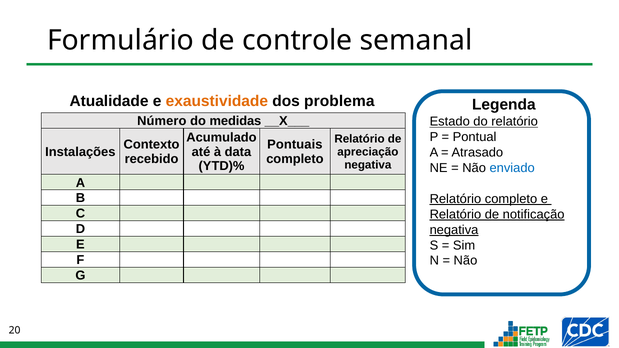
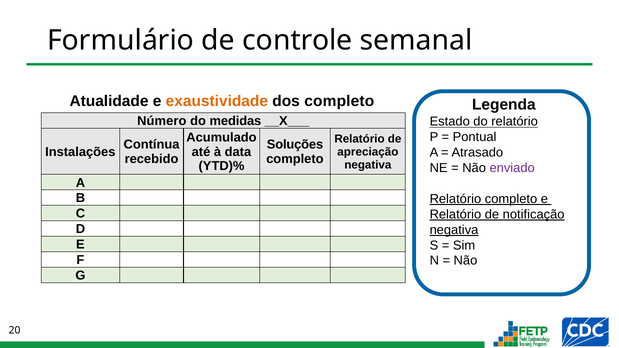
dos problema: problema -> completo (339, 101)
Contexto: Contexto -> Contínua (152, 145)
Pontuais: Pontuais -> Soluções (295, 145)
enviado colour: blue -> purple (512, 168)
